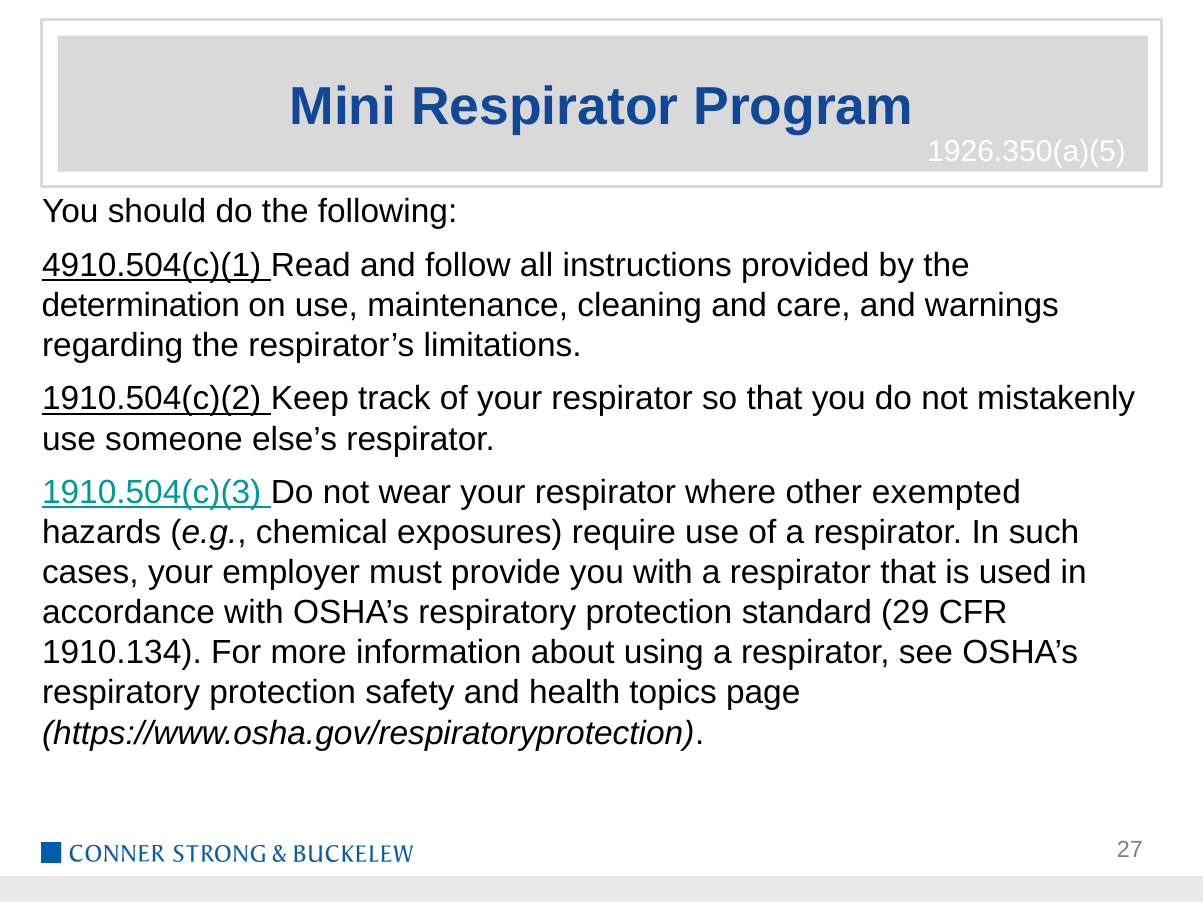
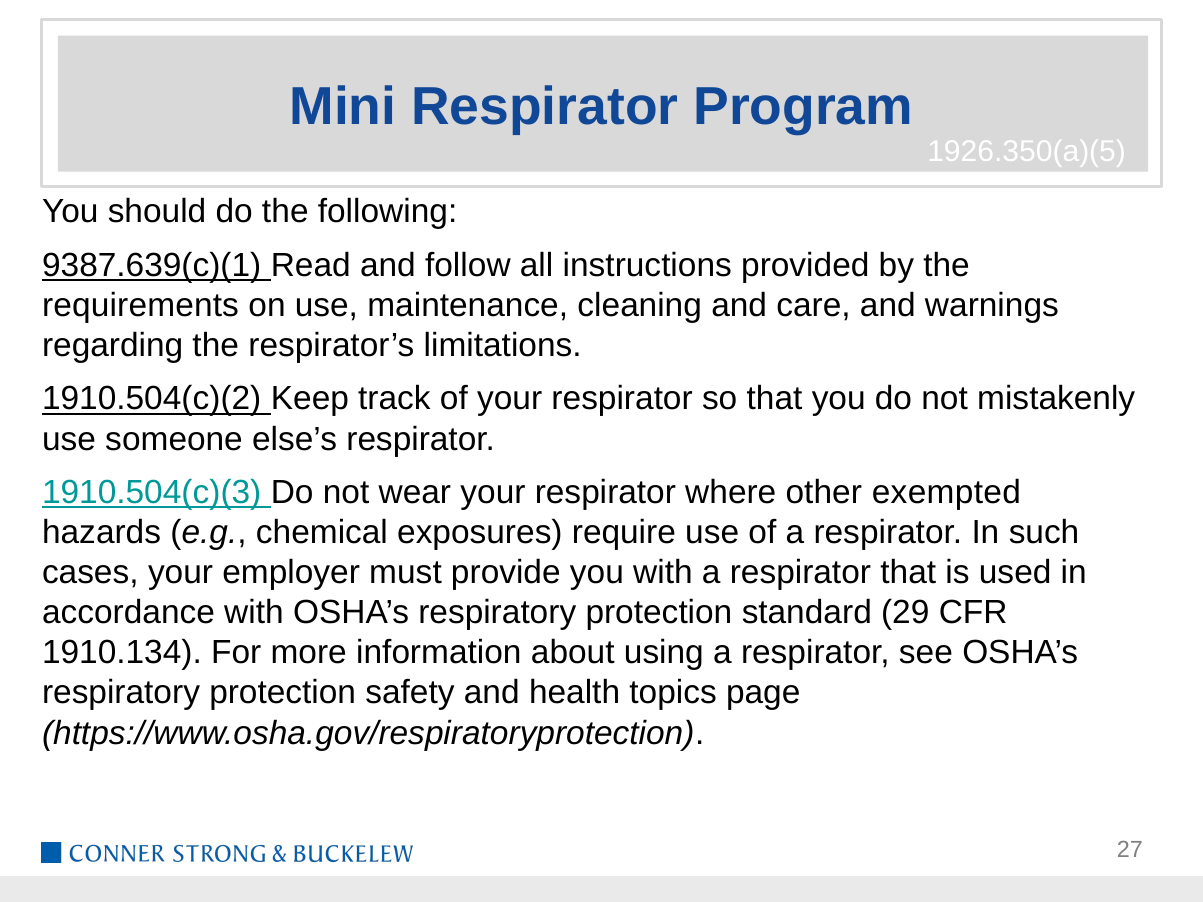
4910.504(c)(1: 4910.504(c)(1 -> 9387.639(c)(1 (152, 265)
determination: determination -> requirements (141, 305)
